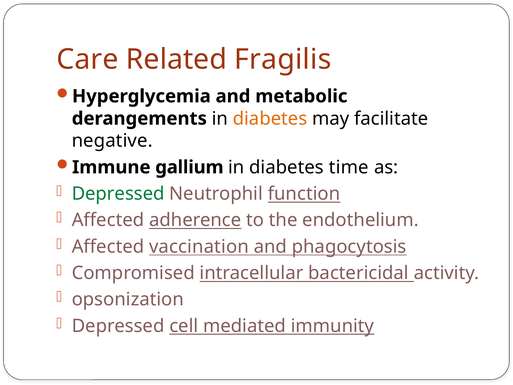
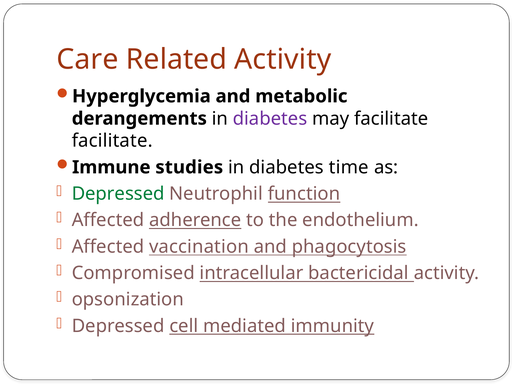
Related Fragilis: Fragilis -> Activity (283, 59)
diabetes colour: orange -> purple (270, 118)
negative: negative -> facilitate (112, 141)
gallium: gallium -> studies (189, 167)
